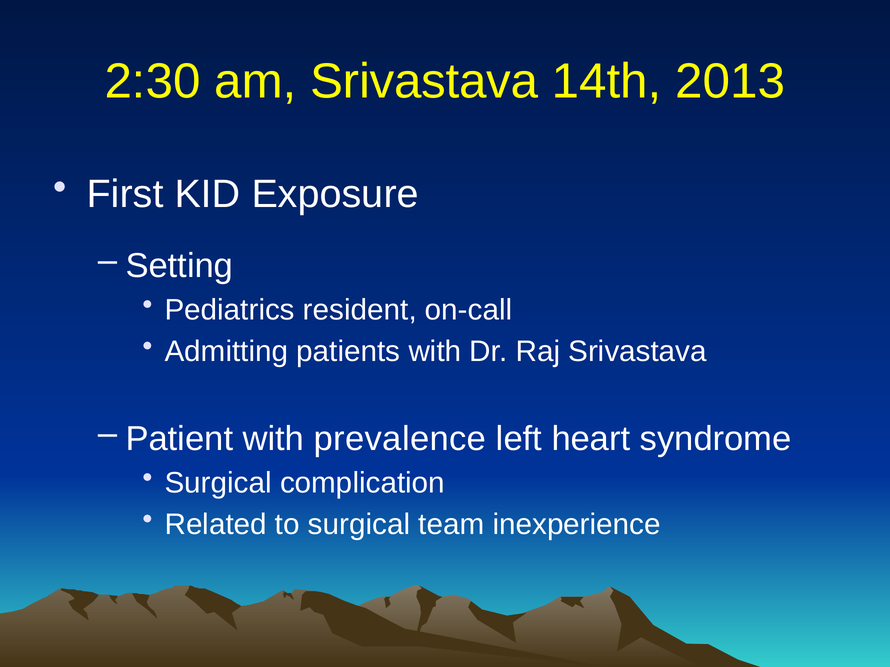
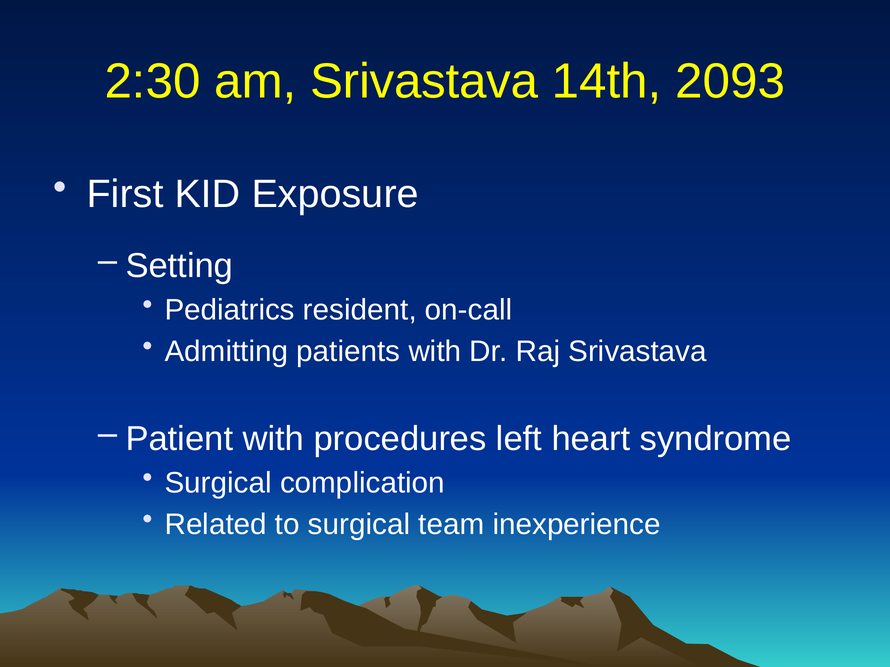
2013: 2013 -> 2093 (730, 81)
prevalence: prevalence -> procedures (400, 439)
